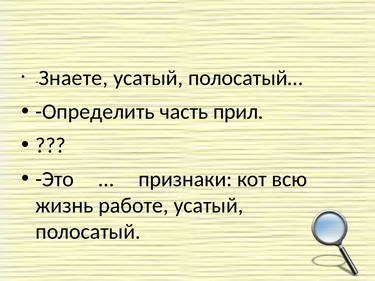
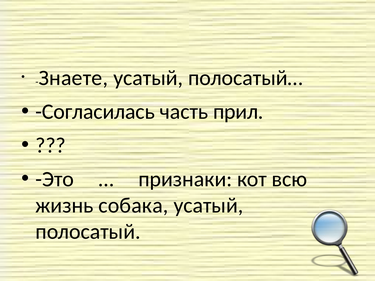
Определить: Определить -> Согласилась (95, 112)
работе: работе -> собака (133, 206)
